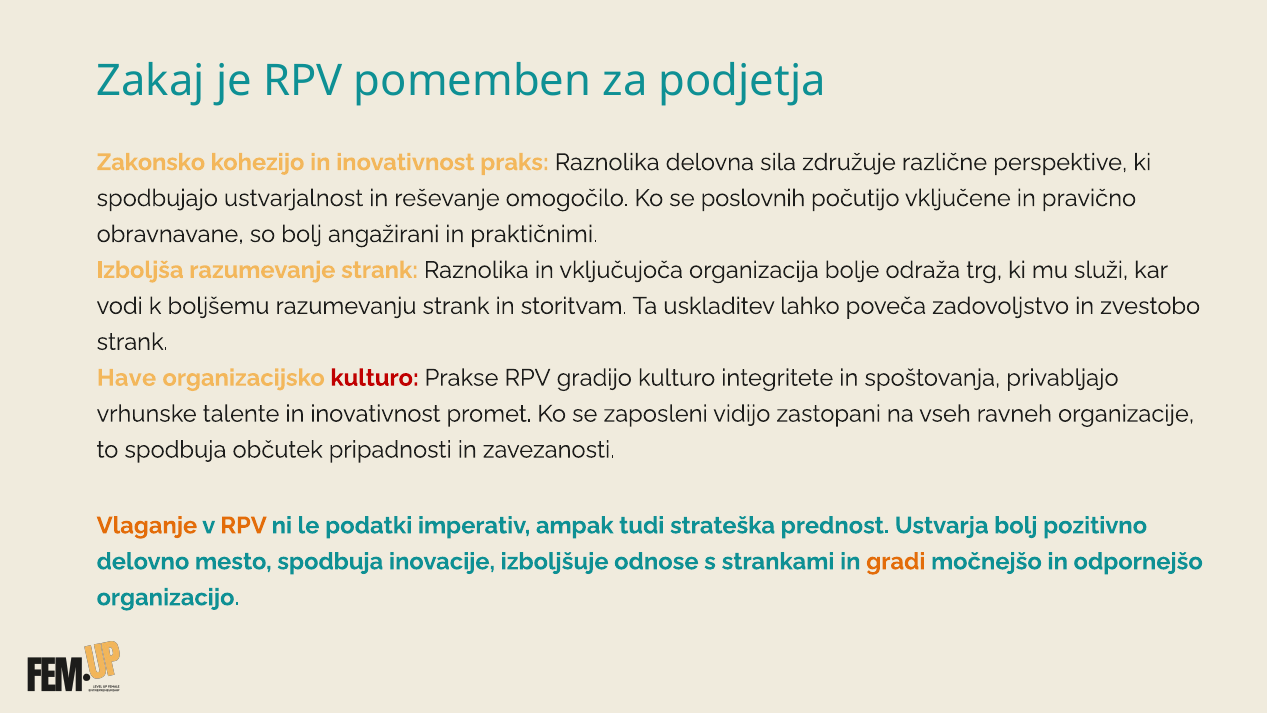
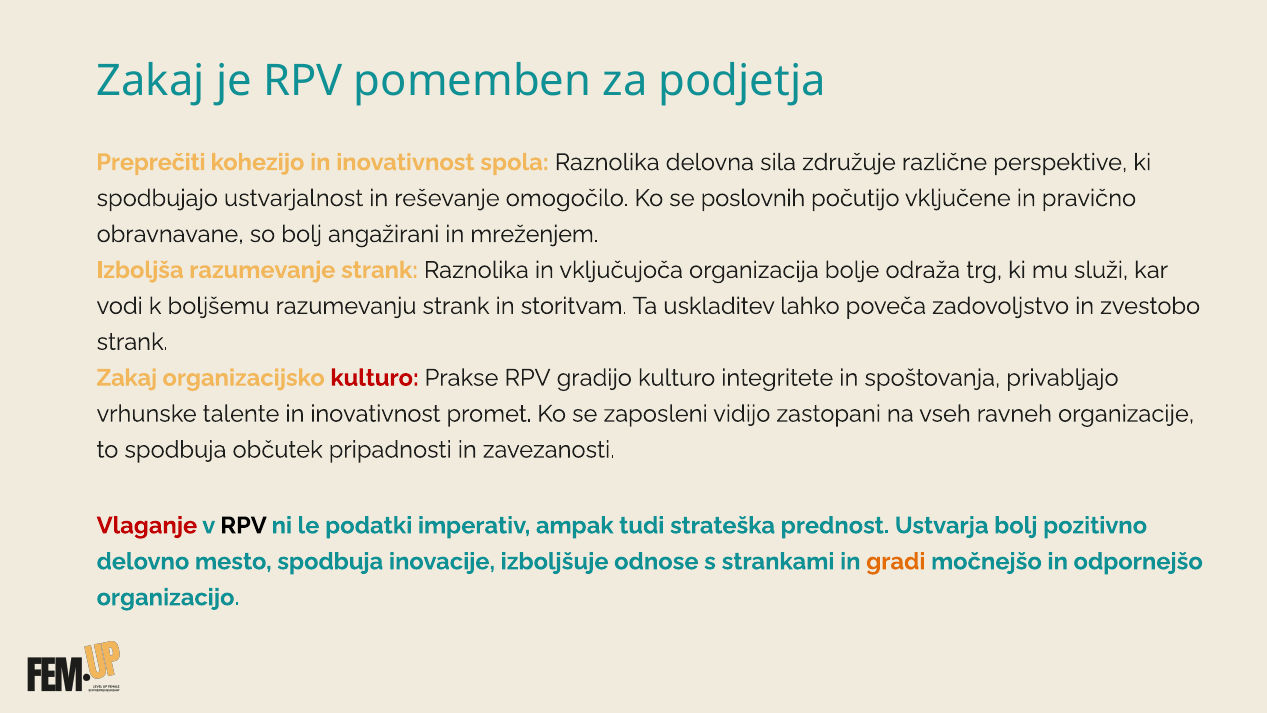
Zakonsko: Zakonsko -> Preprečiti (151, 162)
praks: praks -> spola (514, 162)
praktičnimi: praktičnimi -> mreženjem (534, 234)
Have: Have -> Zakaj (127, 378)
Vlaganje colour: orange -> red (147, 525)
RPV colour: orange -> black (244, 525)
